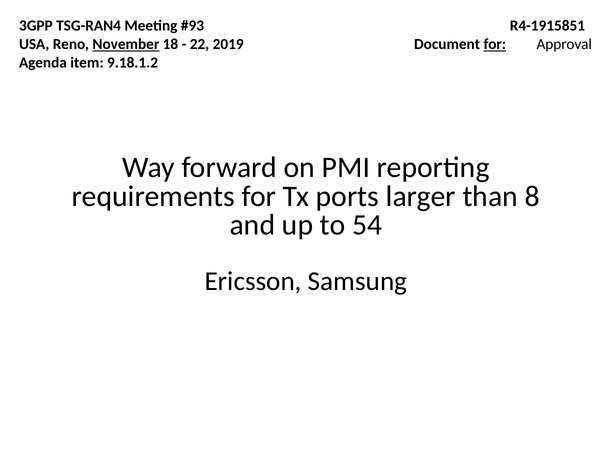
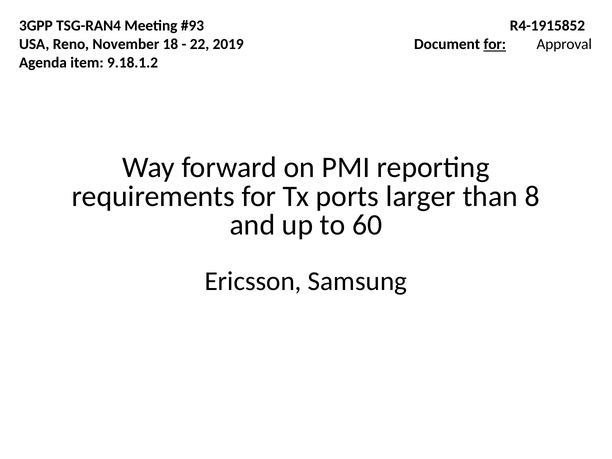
R4-1915851: R4-1915851 -> R4-1915852 (547, 26)
November underline: present -> none (126, 44)
54: 54 -> 60 (367, 225)
